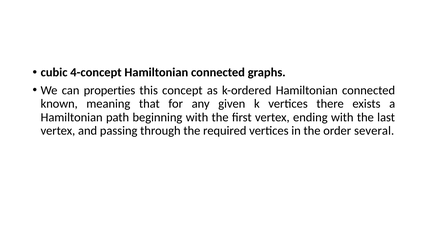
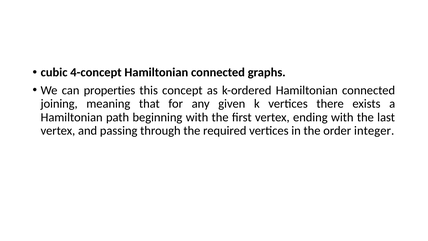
known: known -> joining (59, 104)
several: several -> integer (374, 131)
